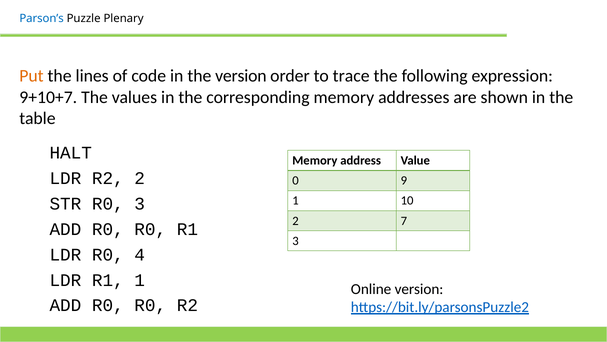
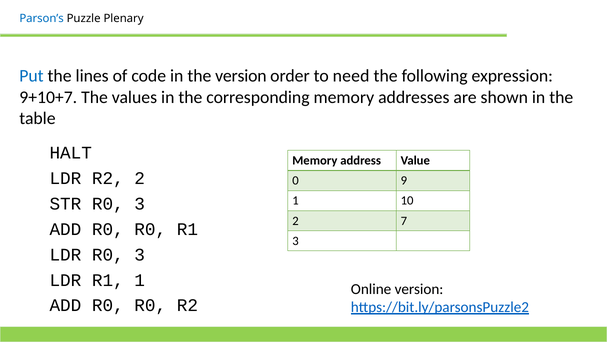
Put colour: orange -> blue (31, 76)
trace: trace -> need (351, 76)
LDR R0 4: 4 -> 3 (140, 254)
